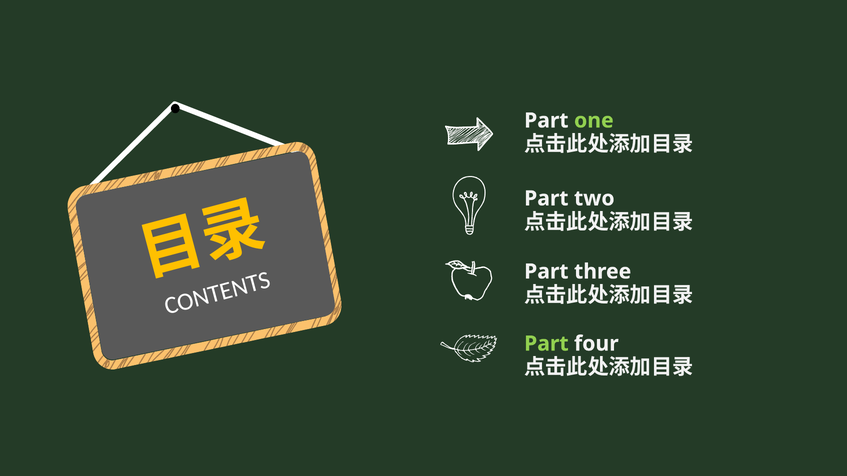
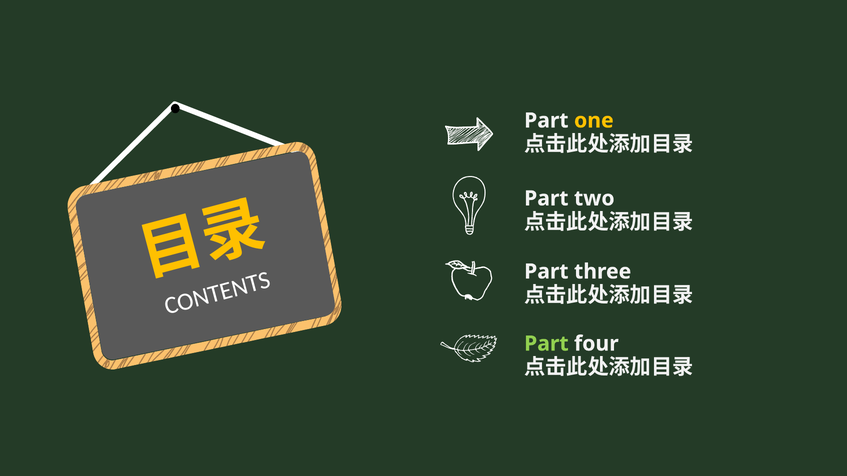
one colour: light green -> yellow (594, 121)
